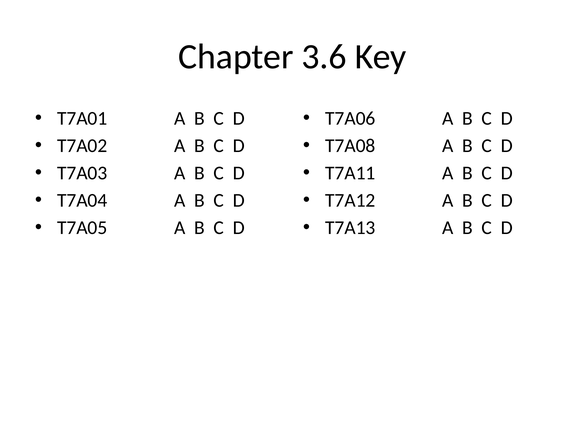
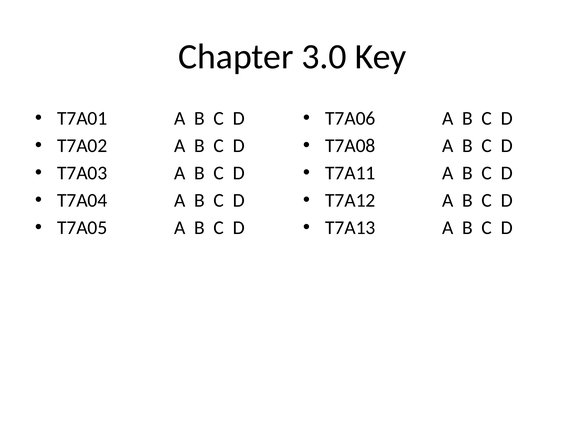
3.6: 3.6 -> 3.0 (324, 57)
